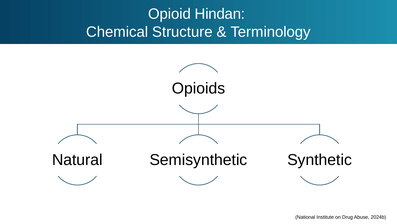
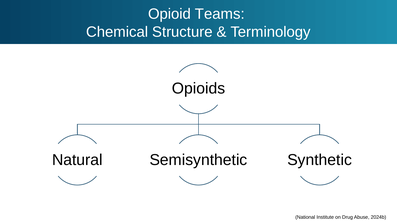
Hindan: Hindan -> Teams (220, 14)
